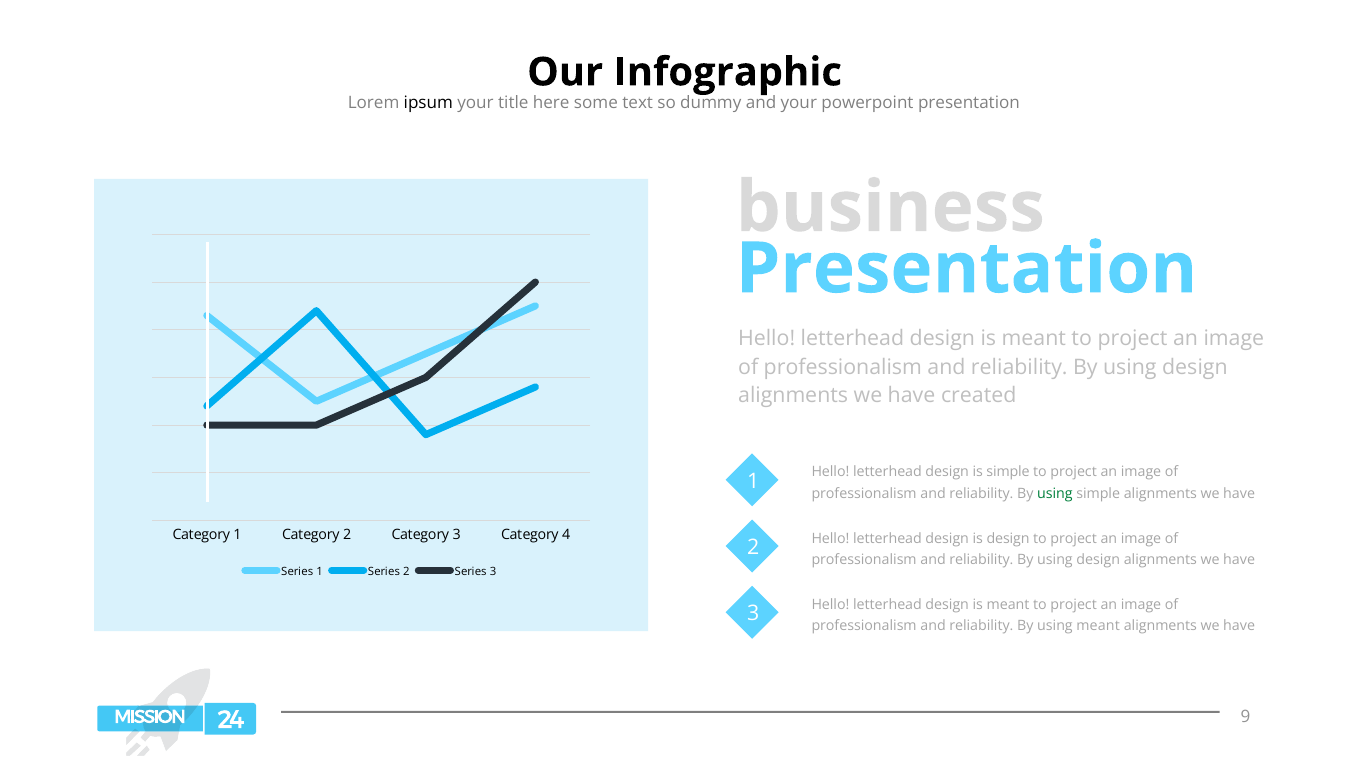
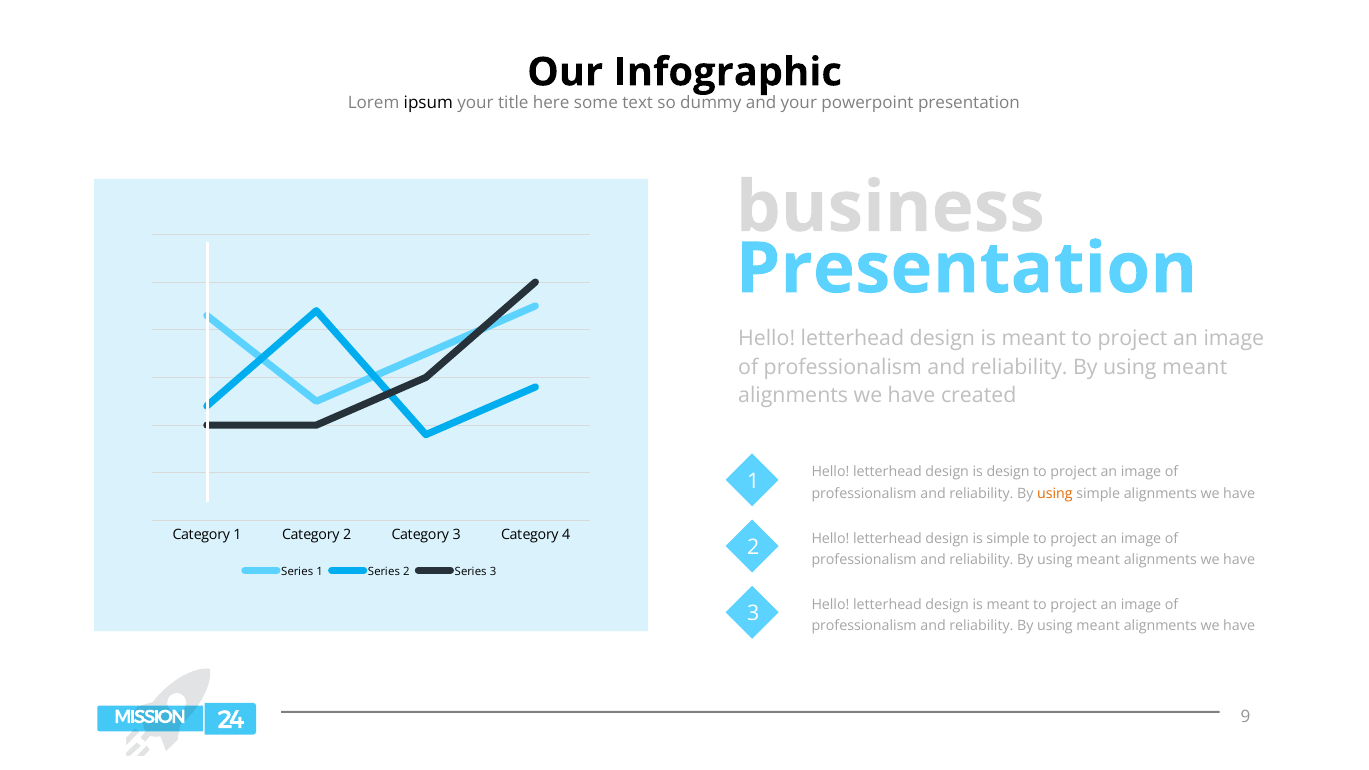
design: design -> meant (1195, 367)
is simple: simple -> design (1008, 472)
using colour: green -> orange (1055, 494)
is design: design -> simple (1008, 539)
design: design -> meant (1098, 560)
